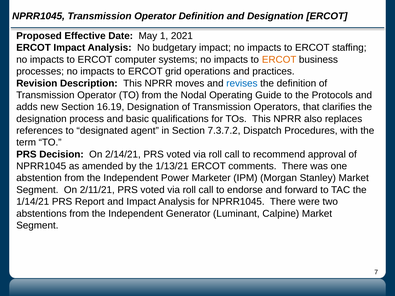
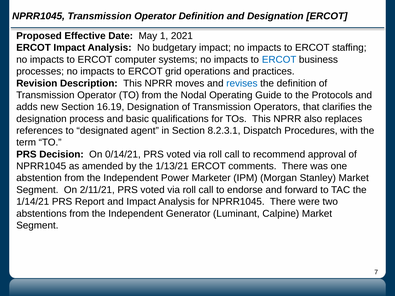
ERCOT colour: orange -> blue (279, 60)
7.3.7.2: 7.3.7.2 -> 8.2.3.1 (224, 131)
2/14/21: 2/14/21 -> 0/14/21 (123, 154)
